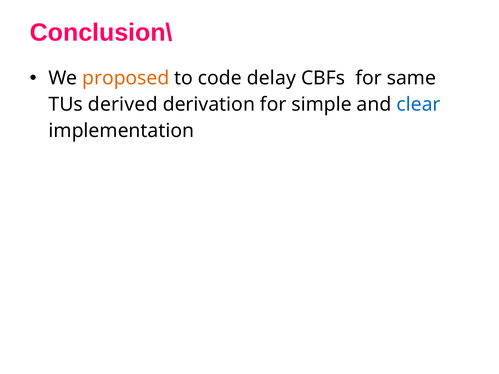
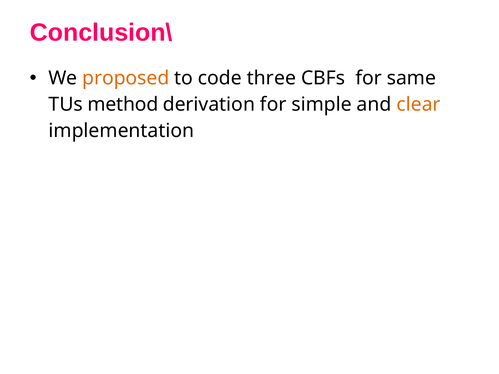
delay: delay -> three (271, 78)
derived: derived -> method (123, 105)
clear colour: blue -> orange (419, 105)
